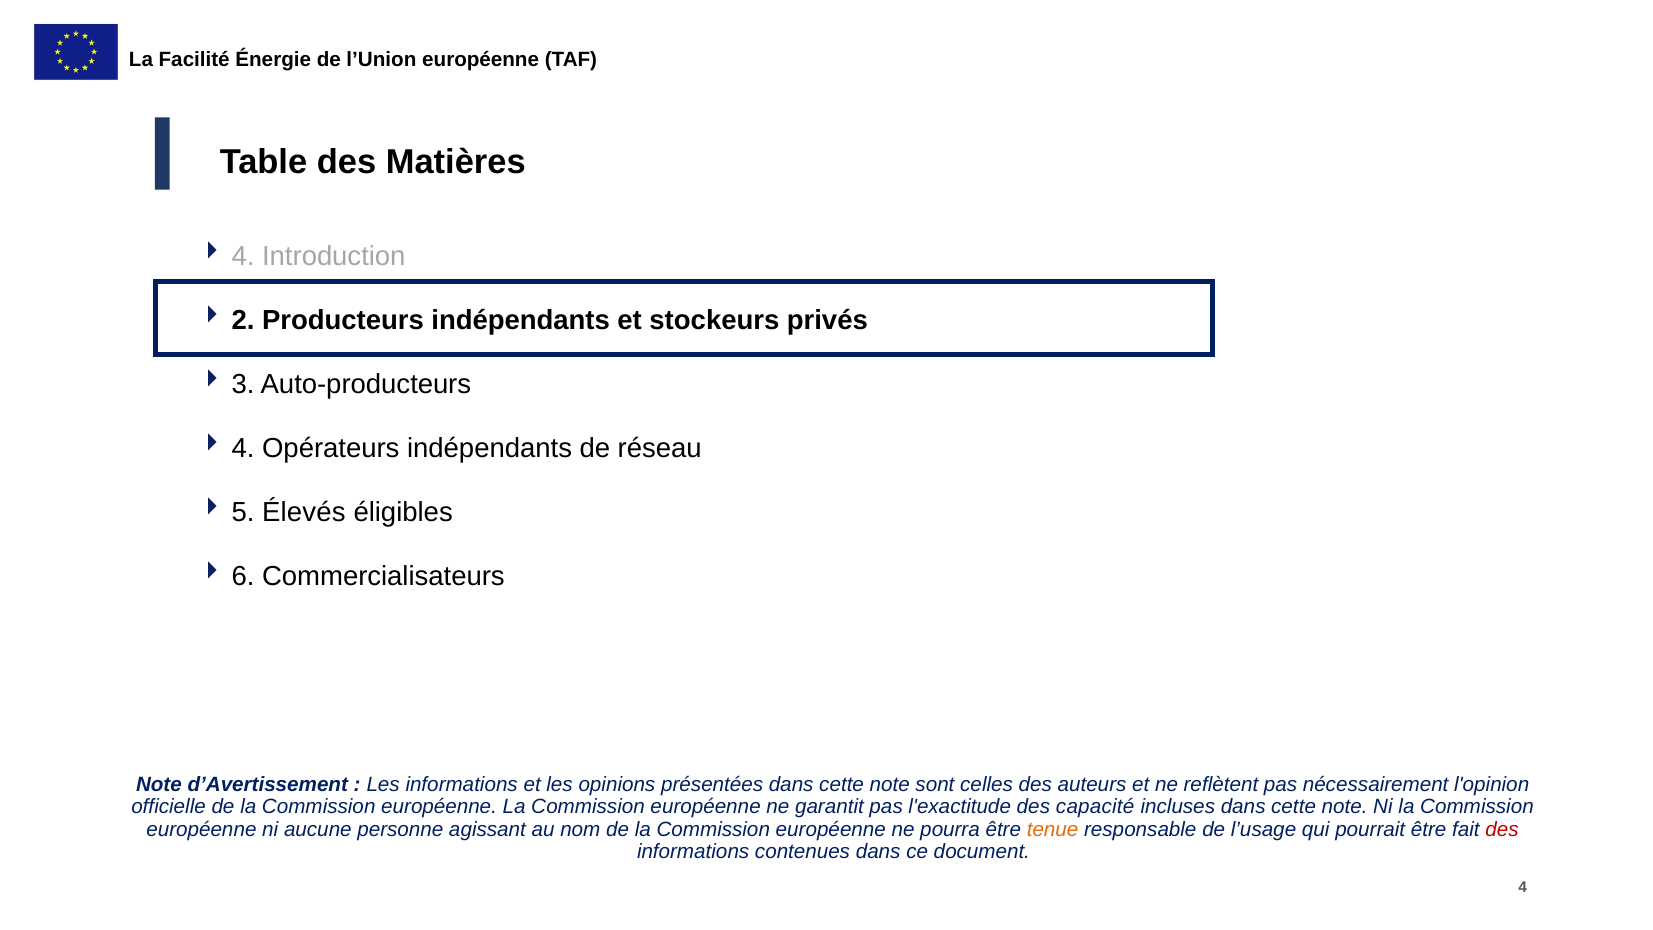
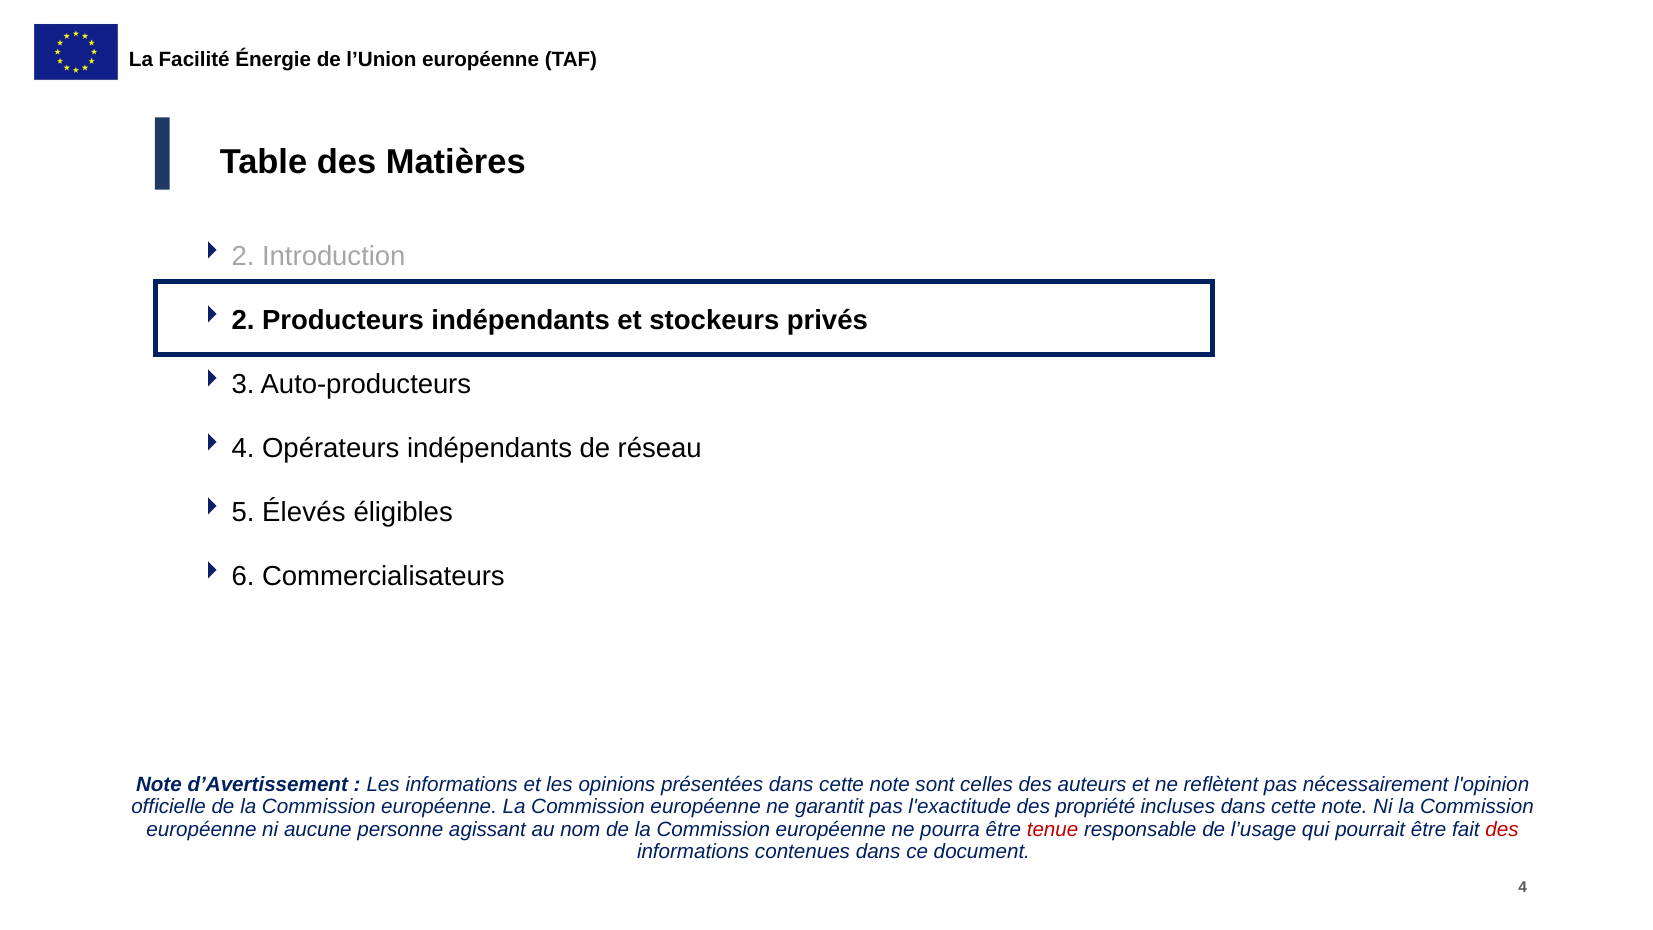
4: 4 -> 2 (243, 256)
capacité: capacité -> propriété (1095, 807)
tenue colour: orange -> red (1053, 829)
